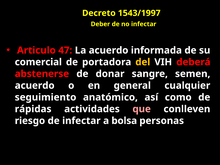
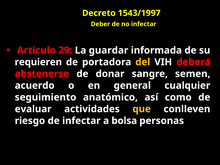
47: 47 -> 29 (65, 50)
La acuerdo: acuerdo -> guardar (108, 50)
comercial: comercial -> requieren (38, 62)
rápidas: rápidas -> evaluar (33, 109)
que colour: pink -> yellow (142, 109)
